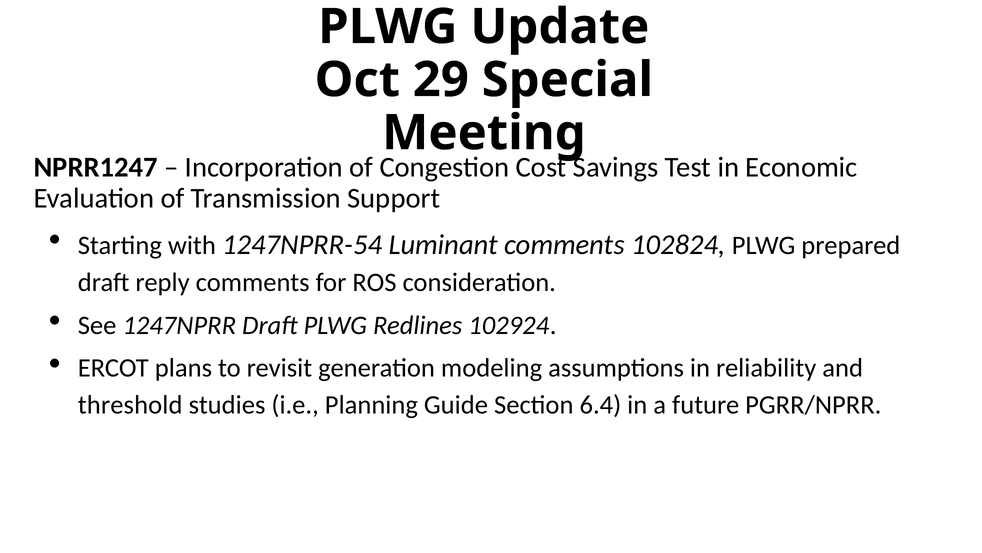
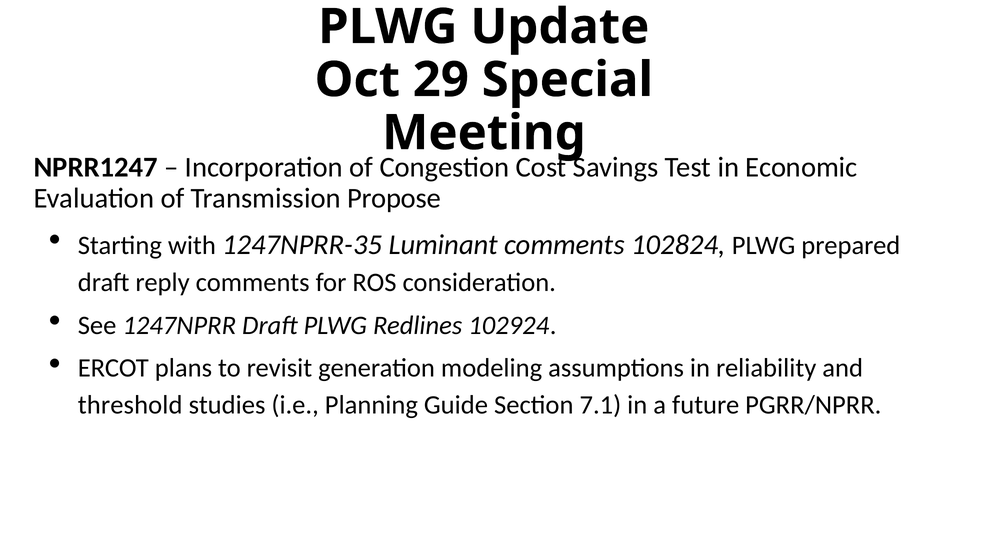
Support: Support -> Propose (394, 198)
1247NPRR-54: 1247NPRR-54 -> 1247NPRR-35 (302, 244)
6.4: 6.4 -> 7.1 (600, 404)
